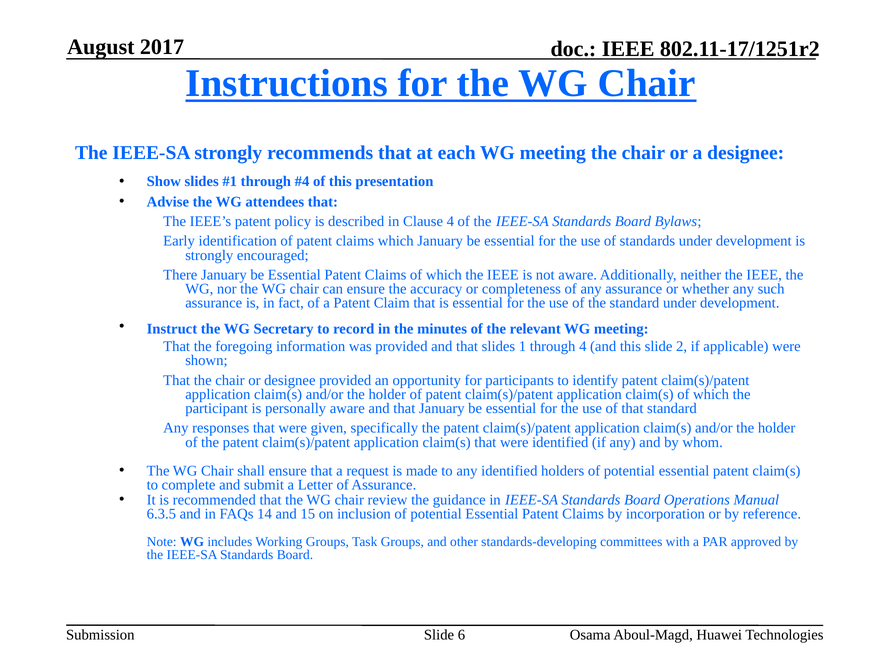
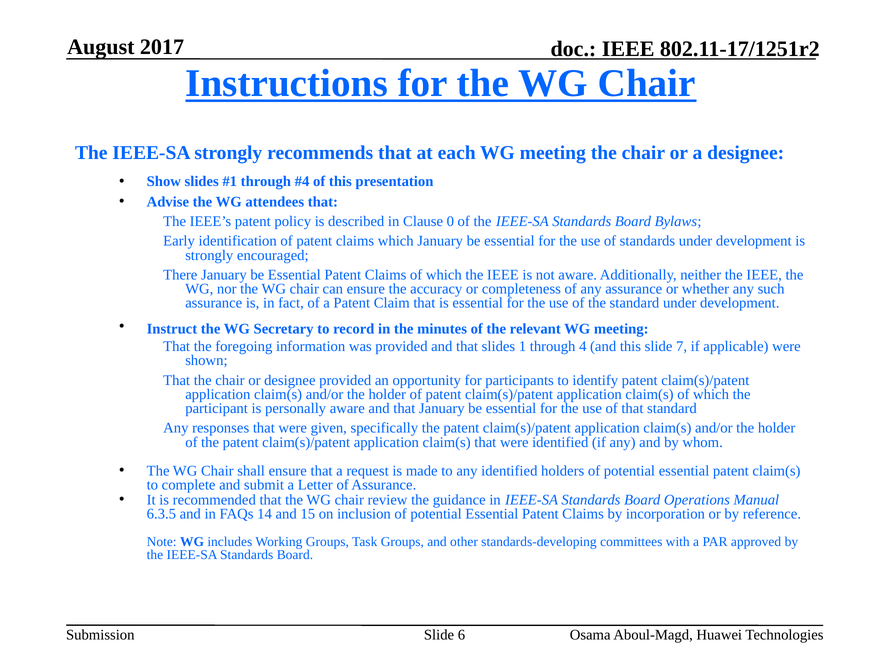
Clause 4: 4 -> 0 (450, 221)
2: 2 -> 7 (682, 346)
